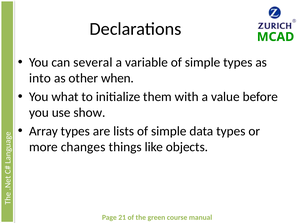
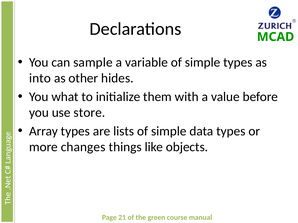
several: several -> sample (93, 63)
when: when -> hides (117, 78)
show: show -> store (89, 113)
